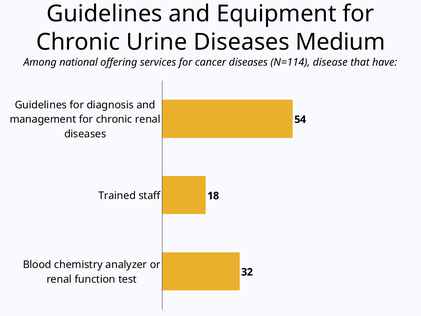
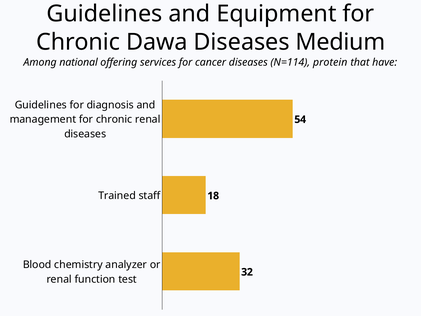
Urine: Urine -> Dawa (157, 42)
disease: disease -> protein (330, 62)
